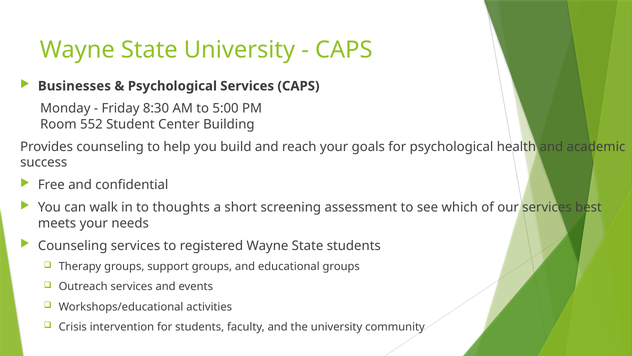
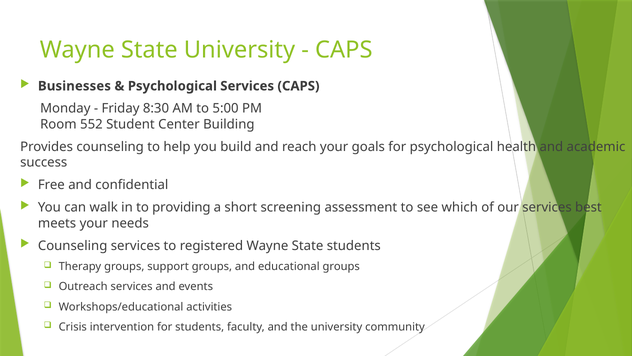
thoughts: thoughts -> providing (181, 207)
